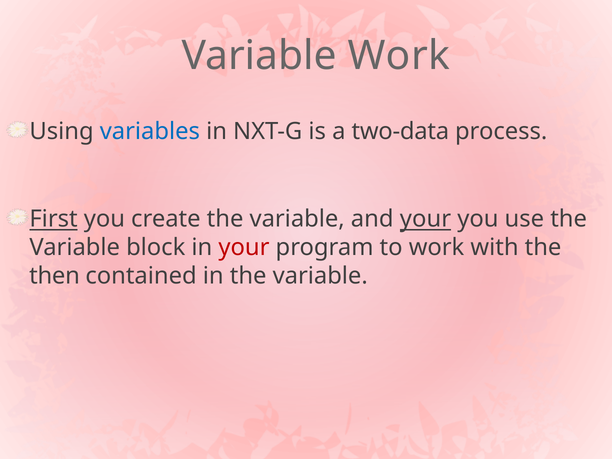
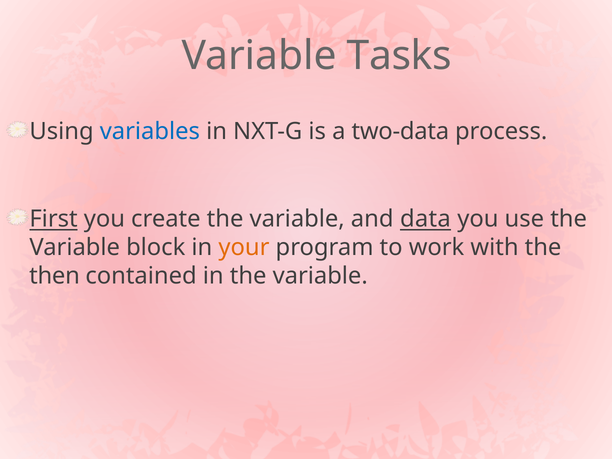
Variable Work: Work -> Tasks (399, 56)
and your: your -> data (425, 219)
your colour: red -> orange (244, 247)
